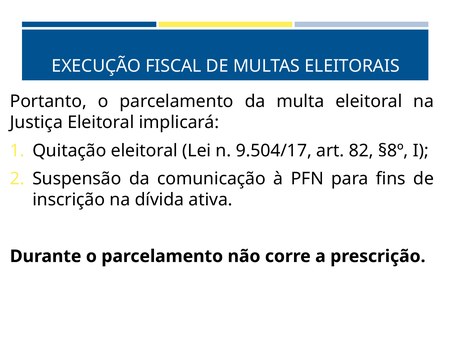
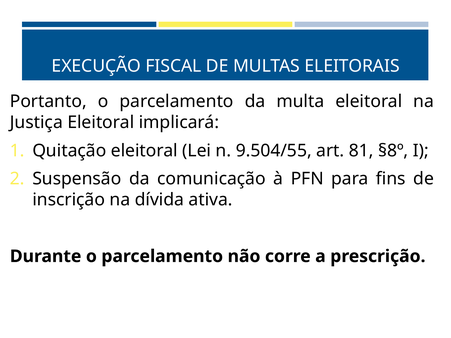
9.504/17: 9.504/17 -> 9.504/55 (274, 151)
82: 82 -> 81 (361, 151)
